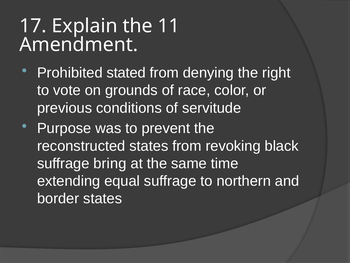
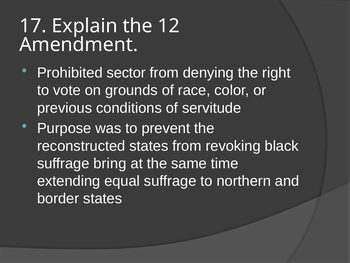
11: 11 -> 12 (169, 26)
stated: stated -> sector (126, 73)
